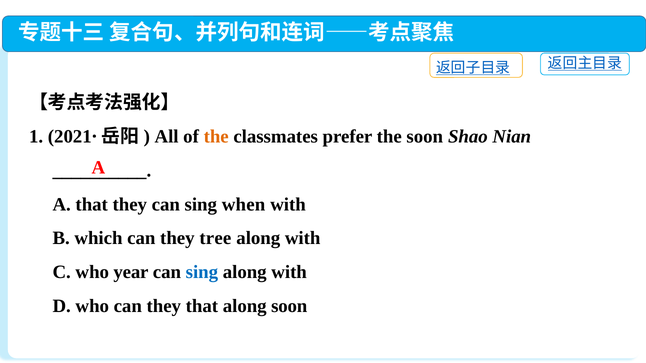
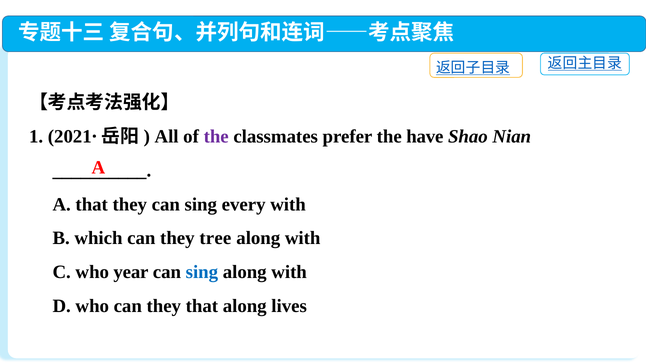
the colour: orange -> purple (216, 137)
the soon: soon -> have (425, 137)
when: when -> every (244, 205)
along soon: soon -> lives (289, 306)
